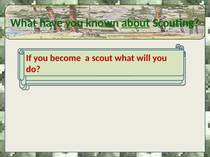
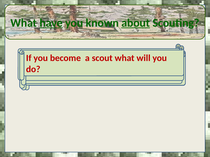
have underline: none -> present (51, 23)
